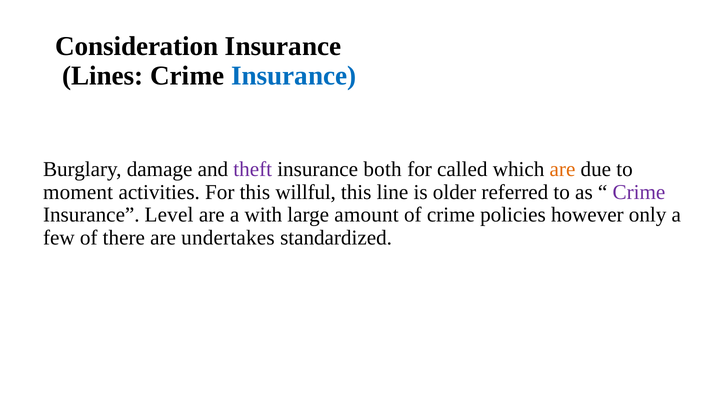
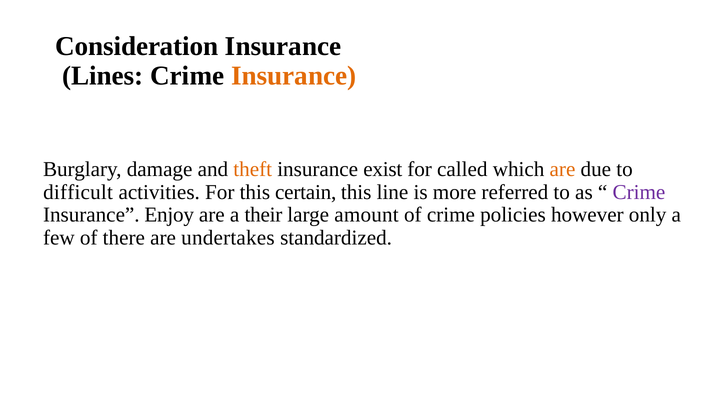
Insurance colour: blue -> orange (294, 76)
theft colour: purple -> orange (253, 169)
both: both -> exist (383, 169)
moment: moment -> difficult (78, 192)
willful: willful -> certain (306, 192)
older: older -> more (455, 192)
Level: Level -> Enjoy (169, 215)
with: with -> their (263, 215)
